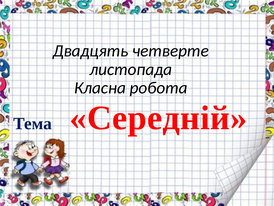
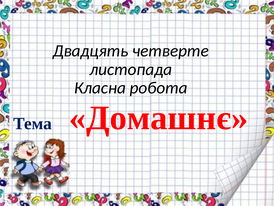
Середній: Середній -> Домашнє (159, 118)
